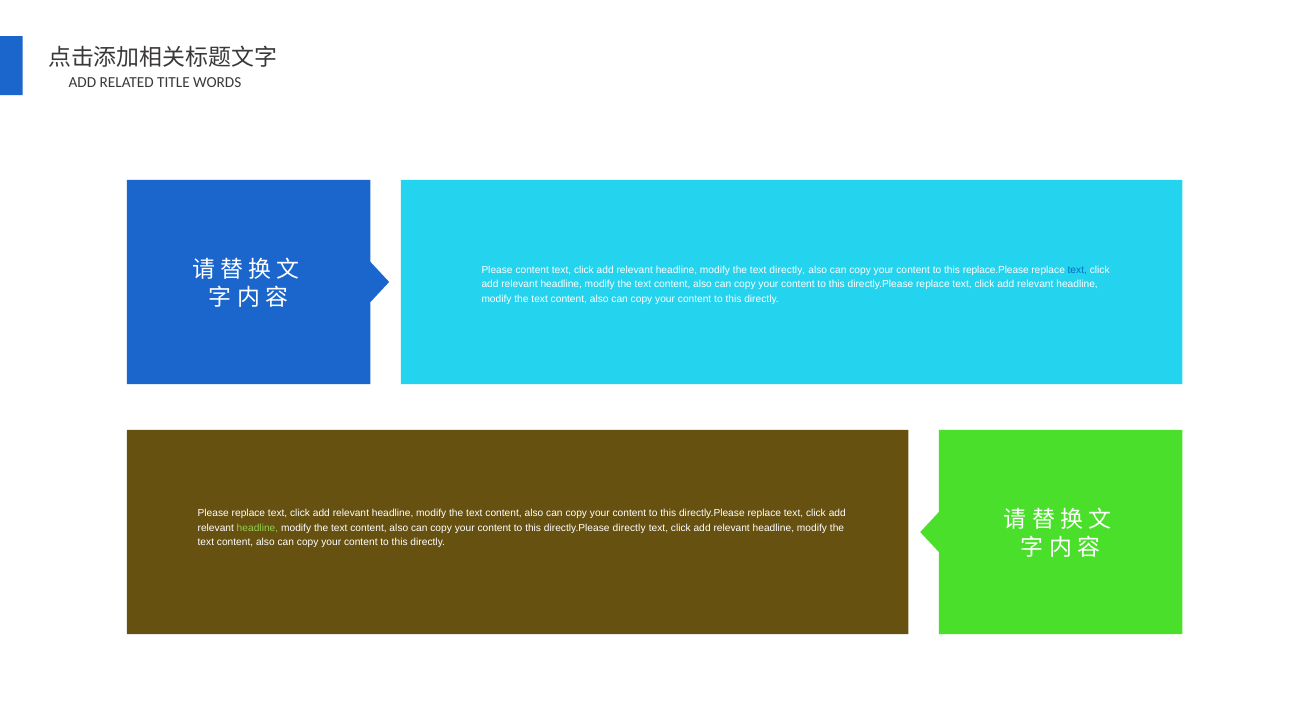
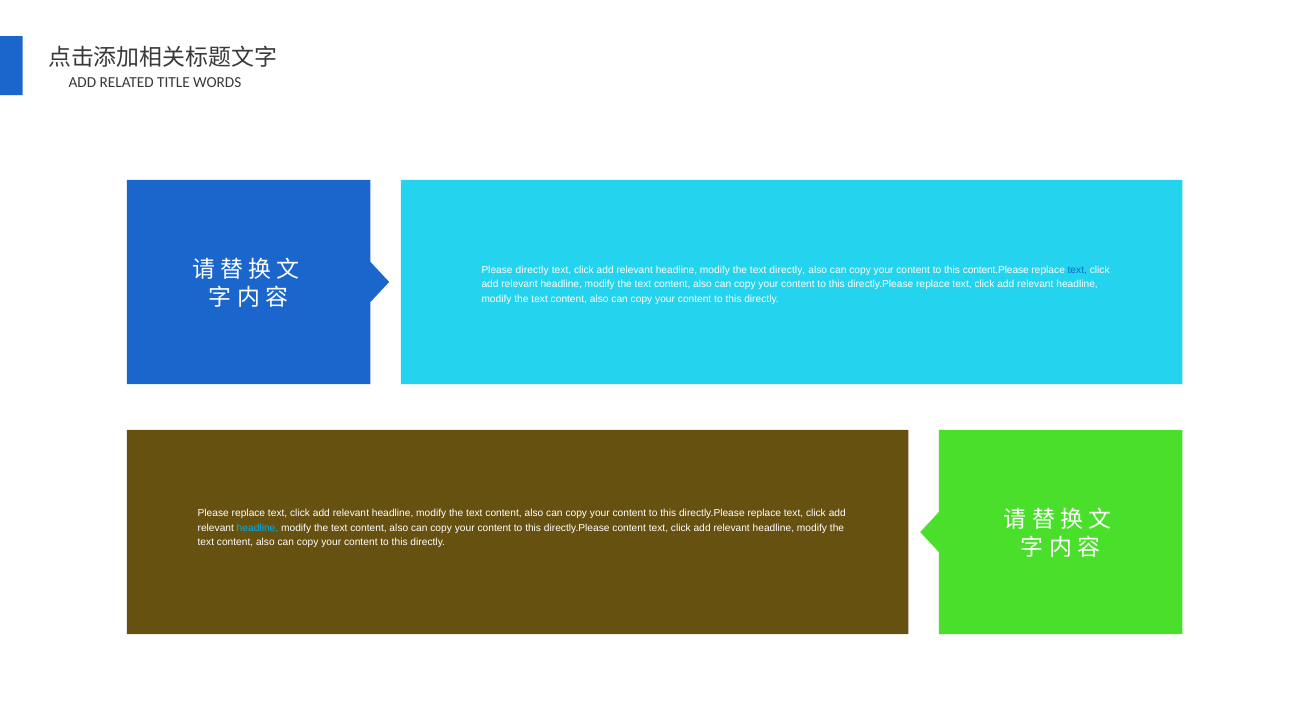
Please content: content -> directly (532, 270)
replace.Please: replace.Please -> content.Please (996, 270)
headline colour: light green -> light blue (257, 528)
directly.Please directly: directly -> content (629, 528)
